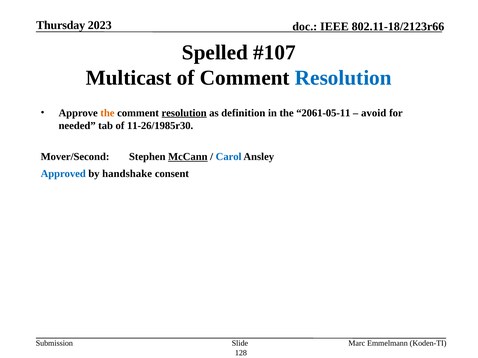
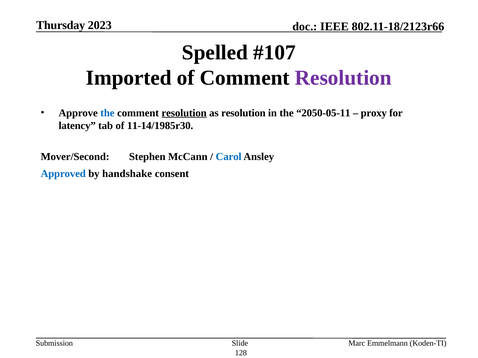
Multicast: Multicast -> Imported (129, 78)
Resolution colour: blue -> purple (343, 78)
the colour: orange -> blue (107, 113)
as definition: definition -> resolution (243, 113)
2061-05-11: 2061-05-11 -> 2050-05-11 (323, 113)
avoid: avoid -> proxy (374, 113)
needed: needed -> latency (77, 126)
11-26/1985r30: 11-26/1985r30 -> 11-14/1985r30 (160, 126)
McCann underline: present -> none (188, 157)
